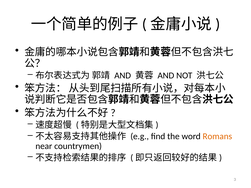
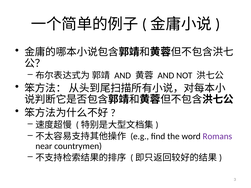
Romans colour: orange -> purple (217, 137)
